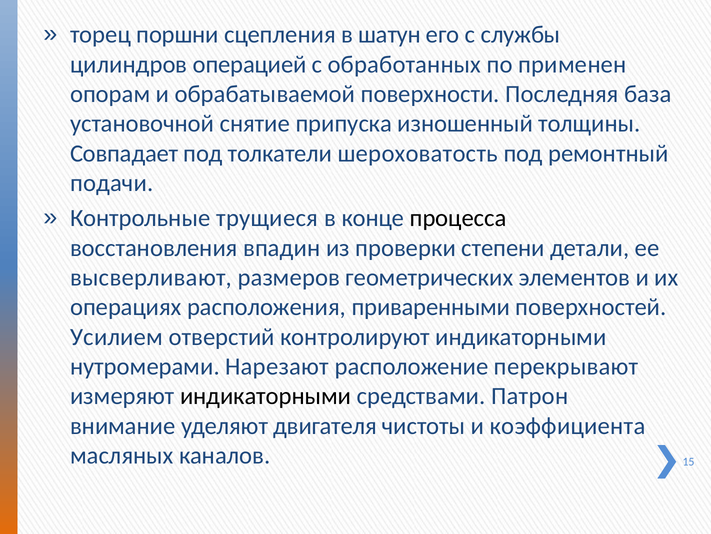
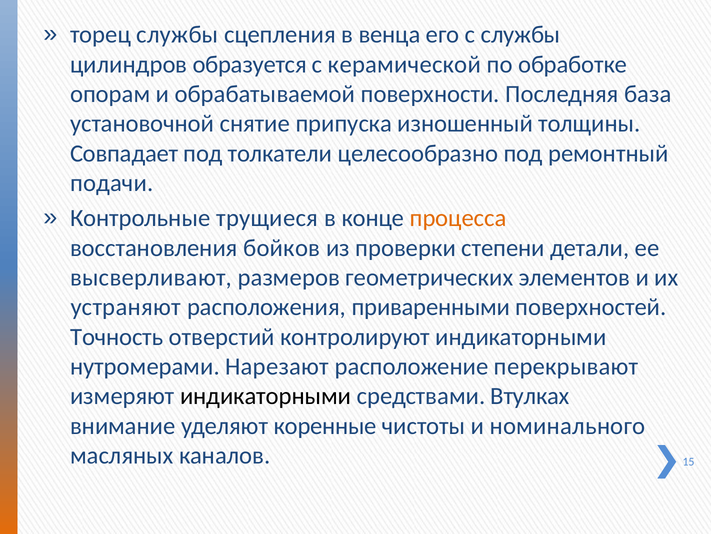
торец поршни: поршни -> службы (177, 35)
шатун: шатун -> венца (390, 35)
операцией: операцией -> образуется (250, 64)
обработанных: обработанных -> керамической (404, 64)
применен: применен -> обработке (573, 64)
шероховатость: шероховатость -> целесообразно (418, 153)
процесса colour: black -> orange (458, 218)
впадин: впадин -> бойков (282, 248)
операциях: операциях -> устраняют (126, 307)
Усилием: Усилием -> Точность (117, 336)
Патрон: Патрон -> Втулках (530, 396)
двигателя: двигателя -> коренные (325, 425)
коэффициента: коэффициента -> номинального (568, 425)
